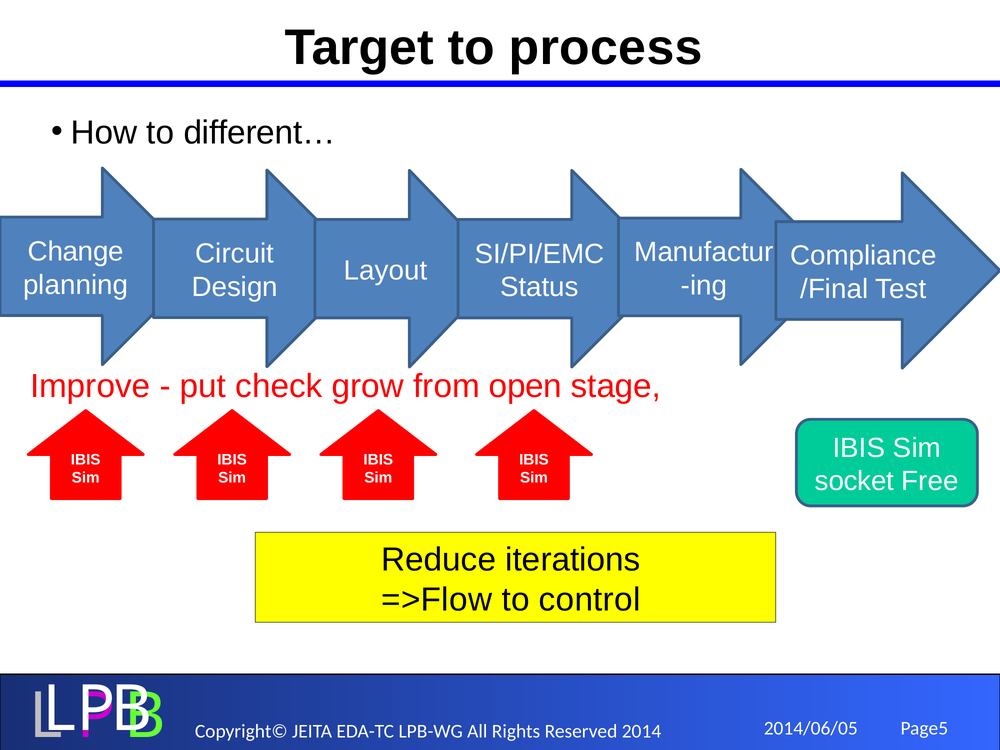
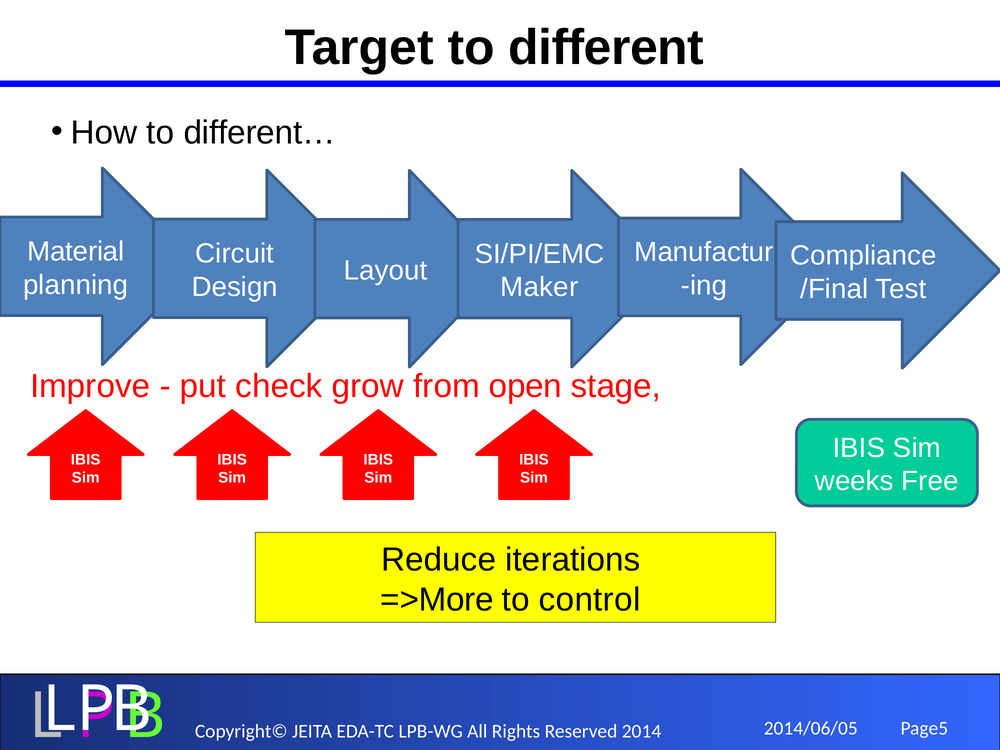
process: process -> different (606, 48)
Change: Change -> Material (76, 252)
Status: Status -> Maker (539, 287)
socket: socket -> weeks (854, 481)
=>Flow: =>Flow -> =>More (437, 600)
